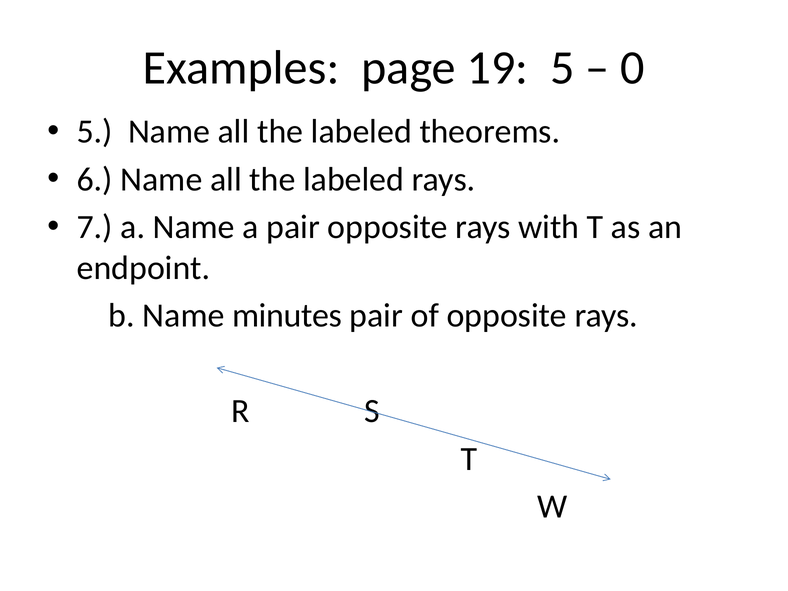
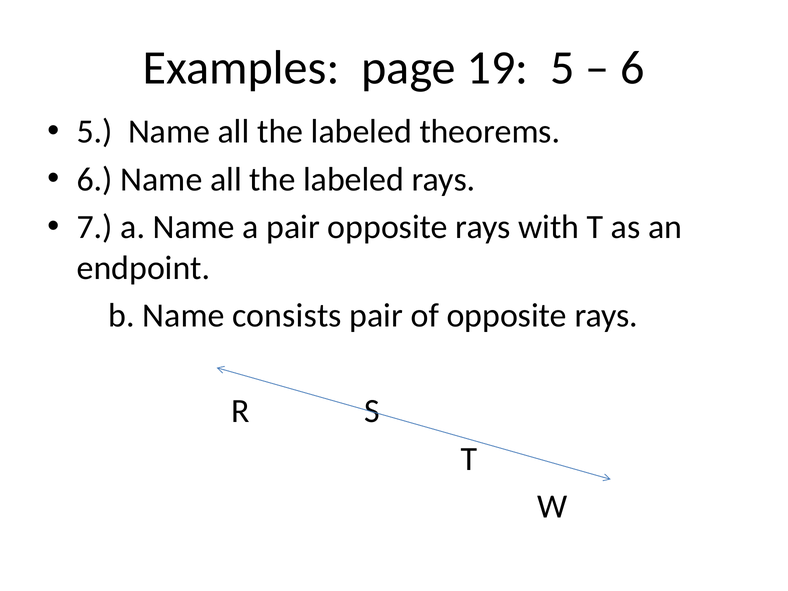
0: 0 -> 6 (632, 68)
minutes: minutes -> consists (287, 316)
